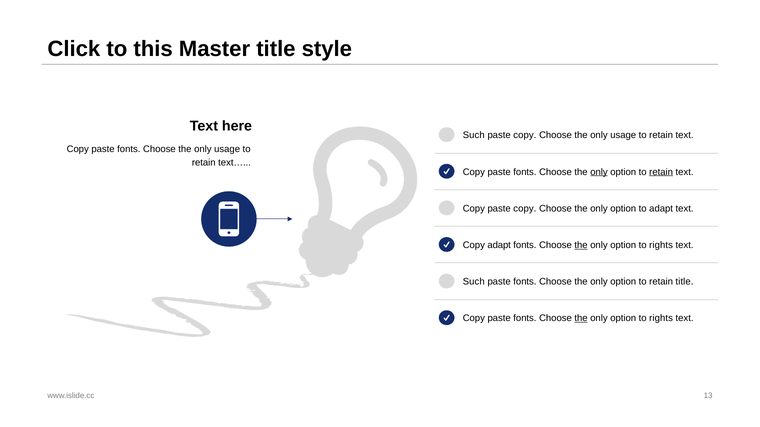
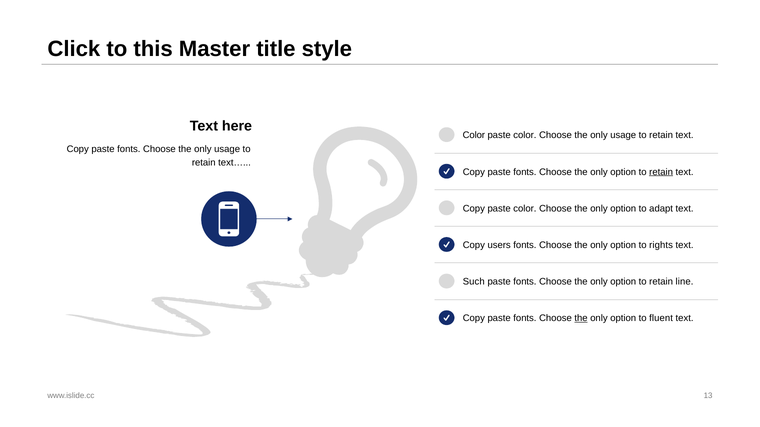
Such: Such -> Color (474, 135)
copy: copy -> color (525, 135)
only underline: present -> none (599, 172)
Copy paste copy: copy -> color (525, 209)
Copy adapt: adapt -> users (499, 245)
the underline: present -> none (581, 245)
retain title: title -> line (685, 282)
rights: rights -> fluent (661, 319)
